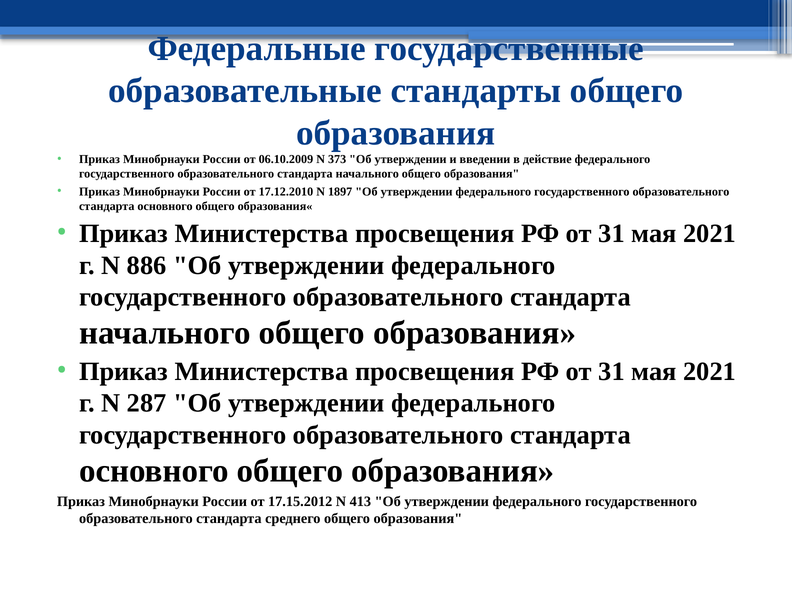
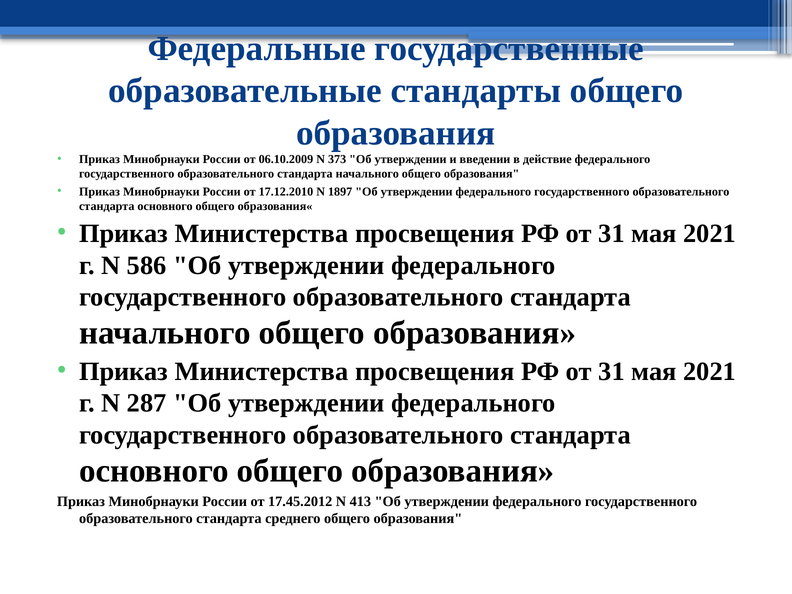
886: 886 -> 586 (147, 265)
17.15.2012: 17.15.2012 -> 17.45.2012 (300, 501)
